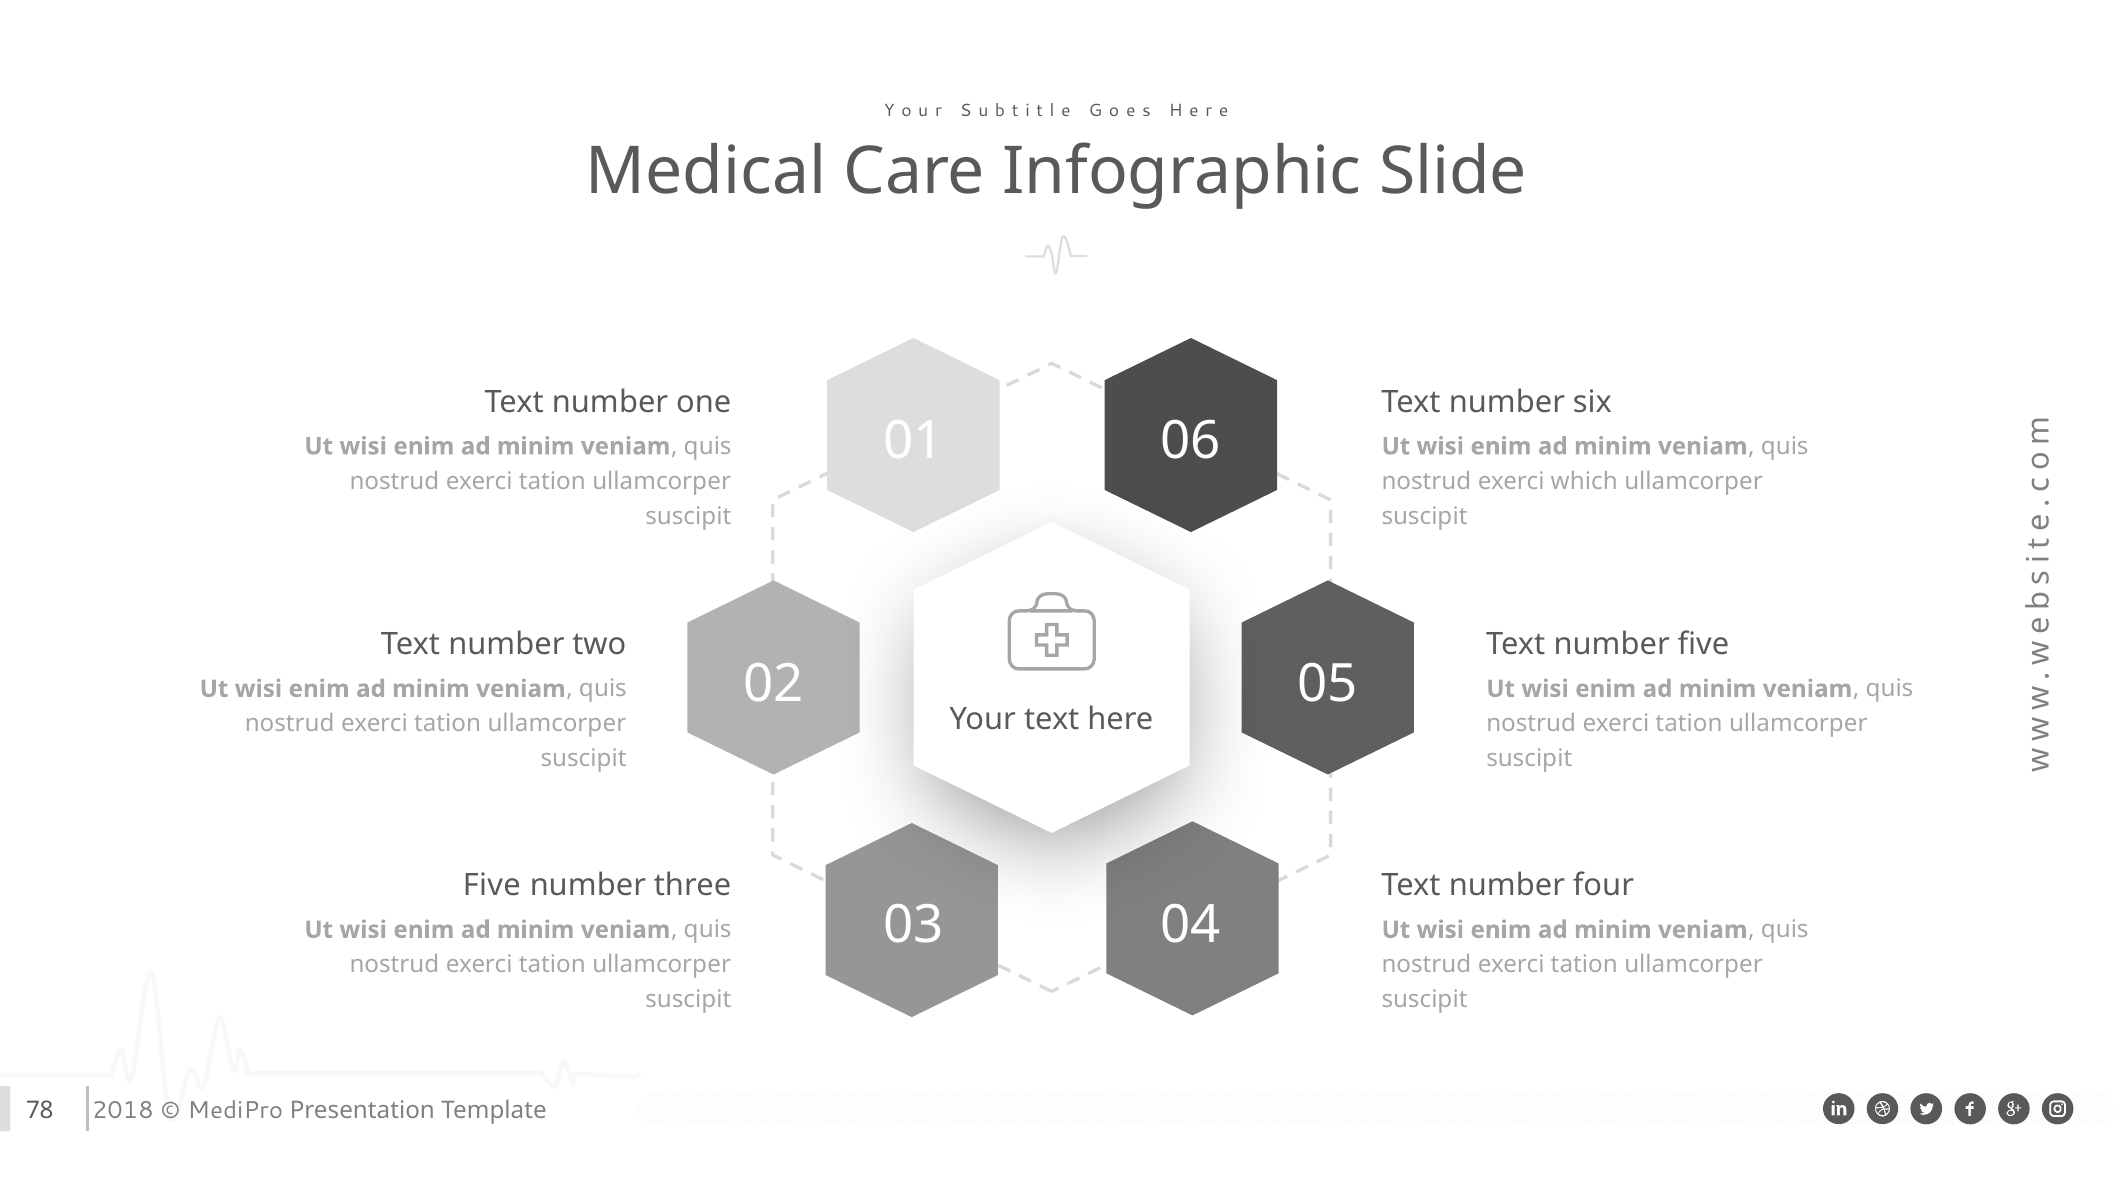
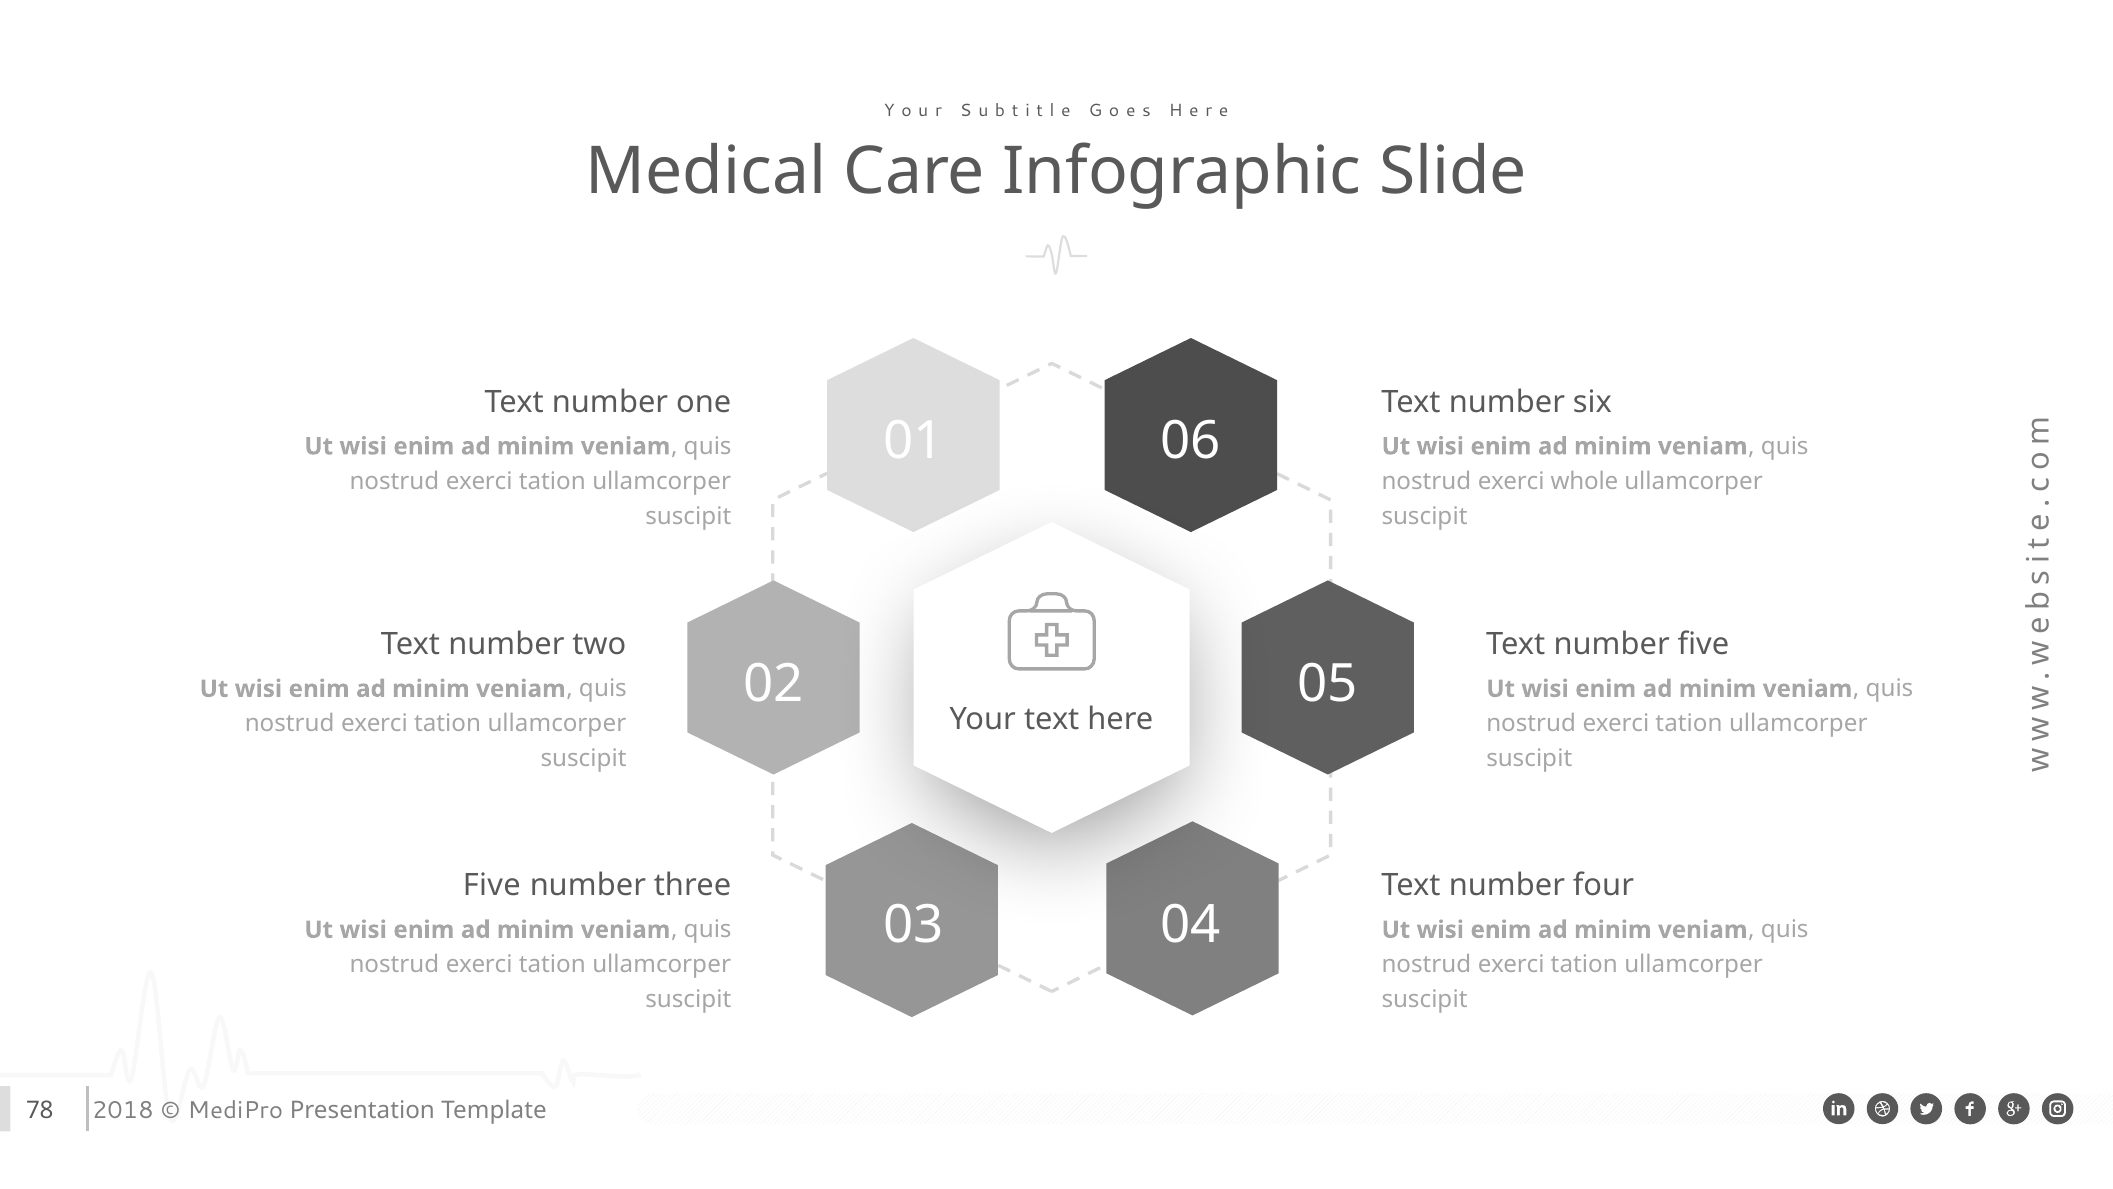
which: which -> whole (1584, 481)
